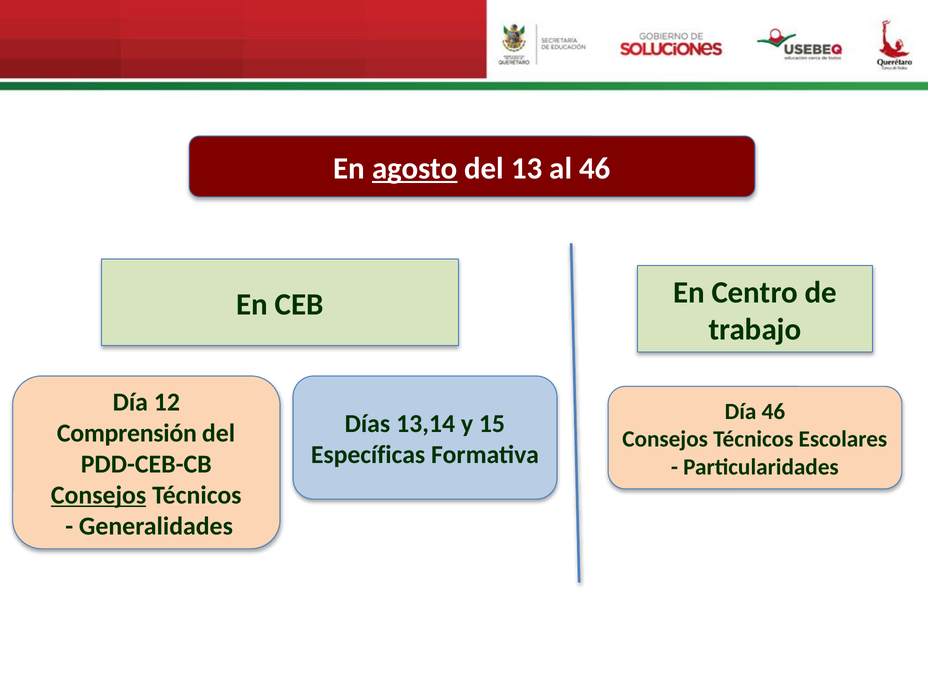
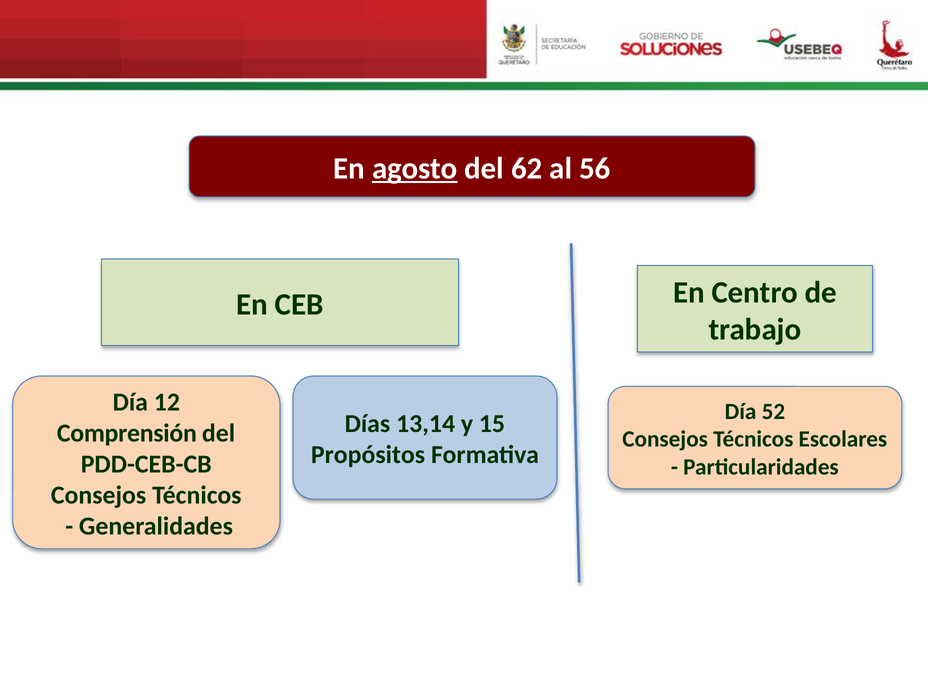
13: 13 -> 62 (527, 169)
al 46: 46 -> 56 (595, 169)
Día 46: 46 -> 52 (773, 411)
Específicas: Específicas -> Propósitos (368, 455)
Consejos underline: present -> none (99, 495)
